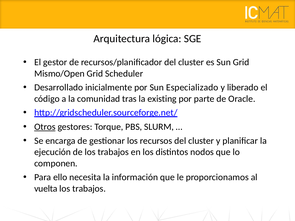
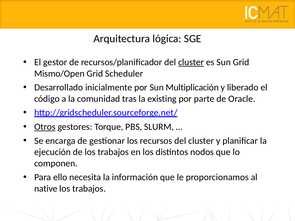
cluster underline: none -> present (191, 62)
Especializado: Especializado -> Multiplicación (192, 88)
vuelta: vuelta -> native (46, 189)
